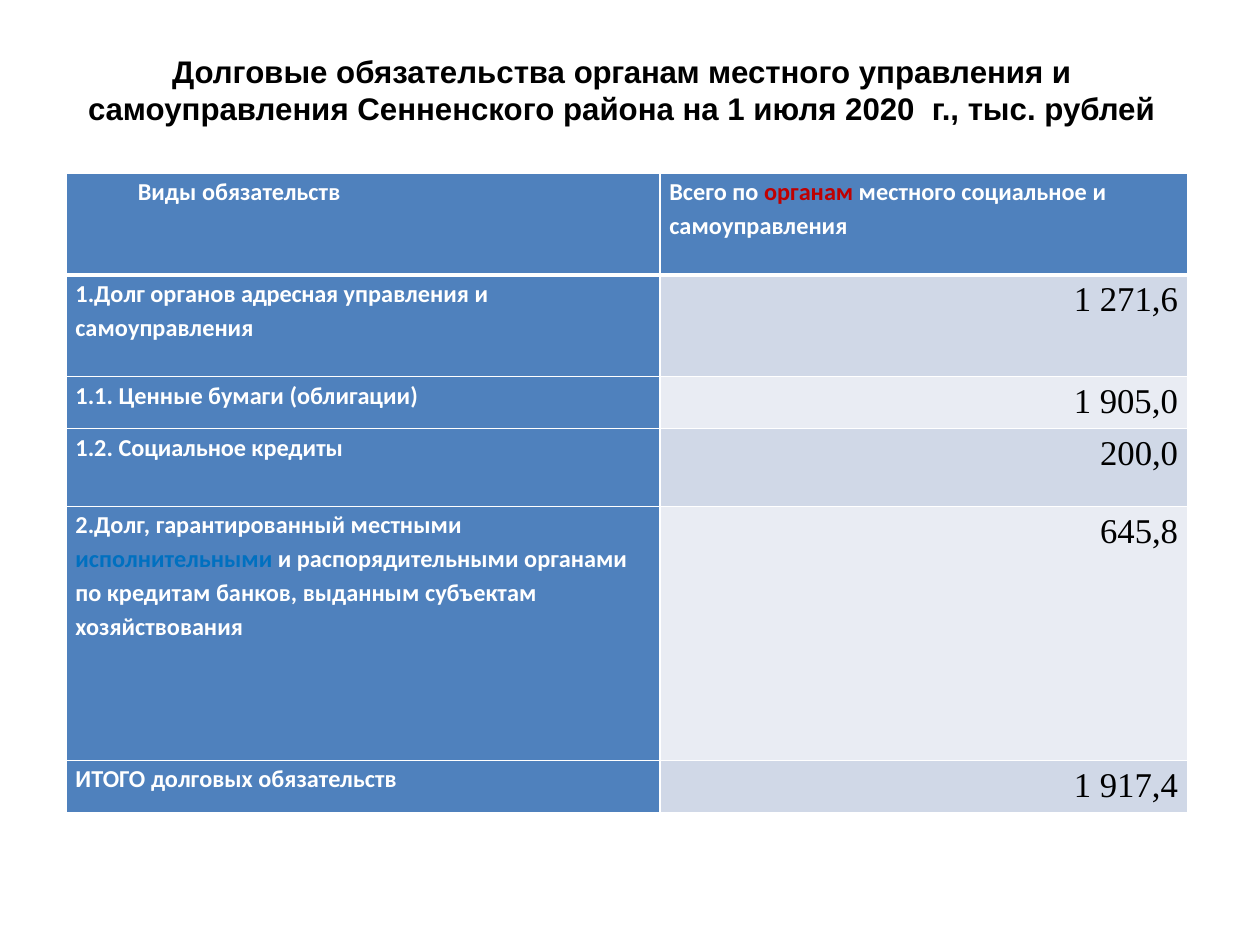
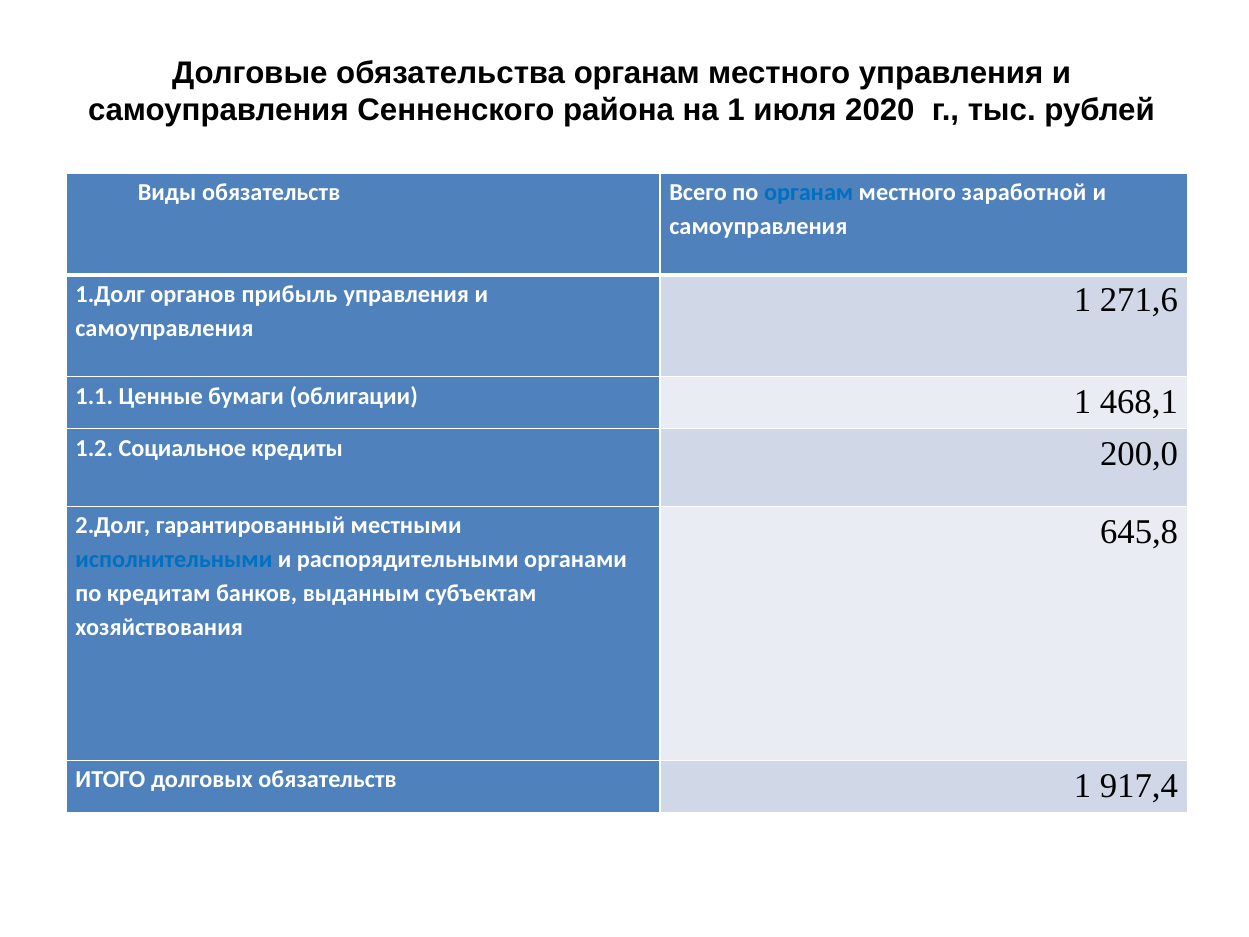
органам colour: red -> blue (809, 193)
местного социальное: социальное -> заработной (1024, 193)
адресная: адресная -> прибыль (289, 294)
905,0: 905,0 -> 468,1 (1139, 402)
